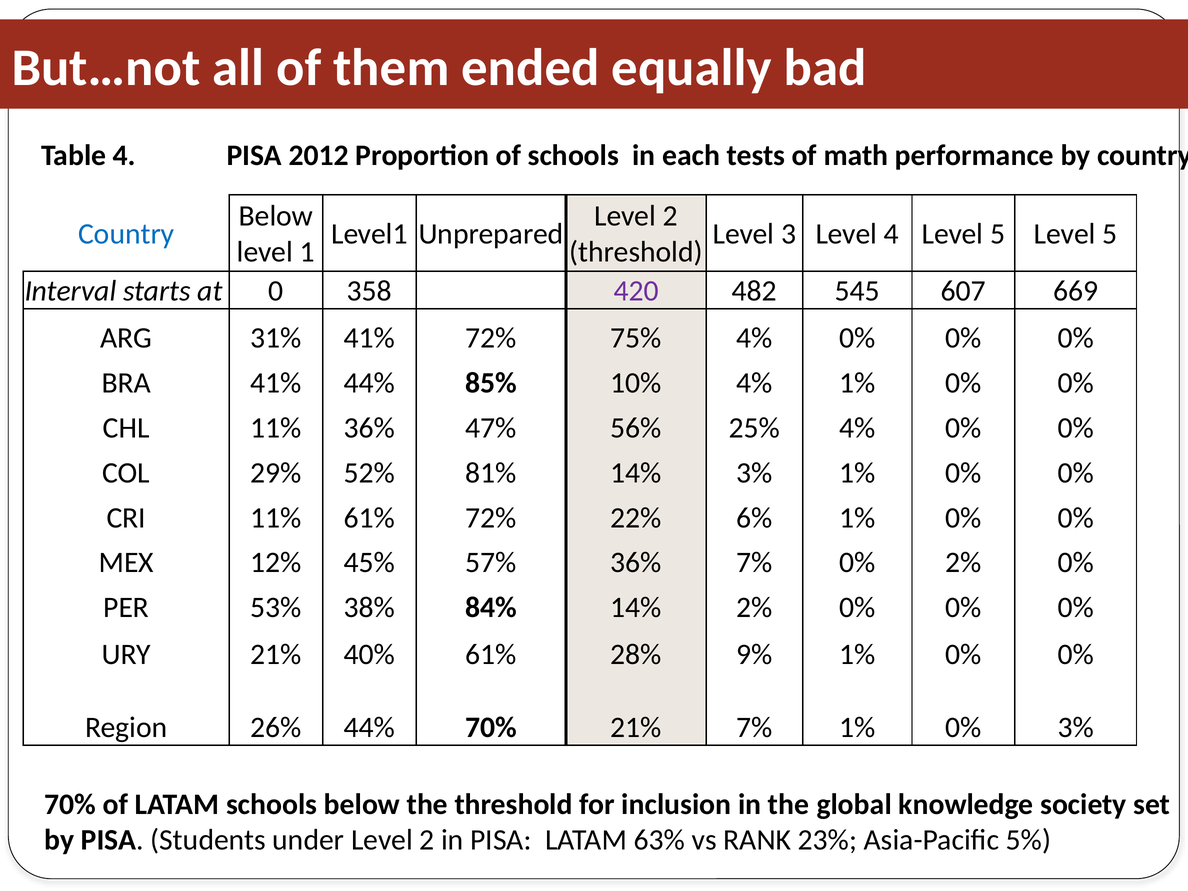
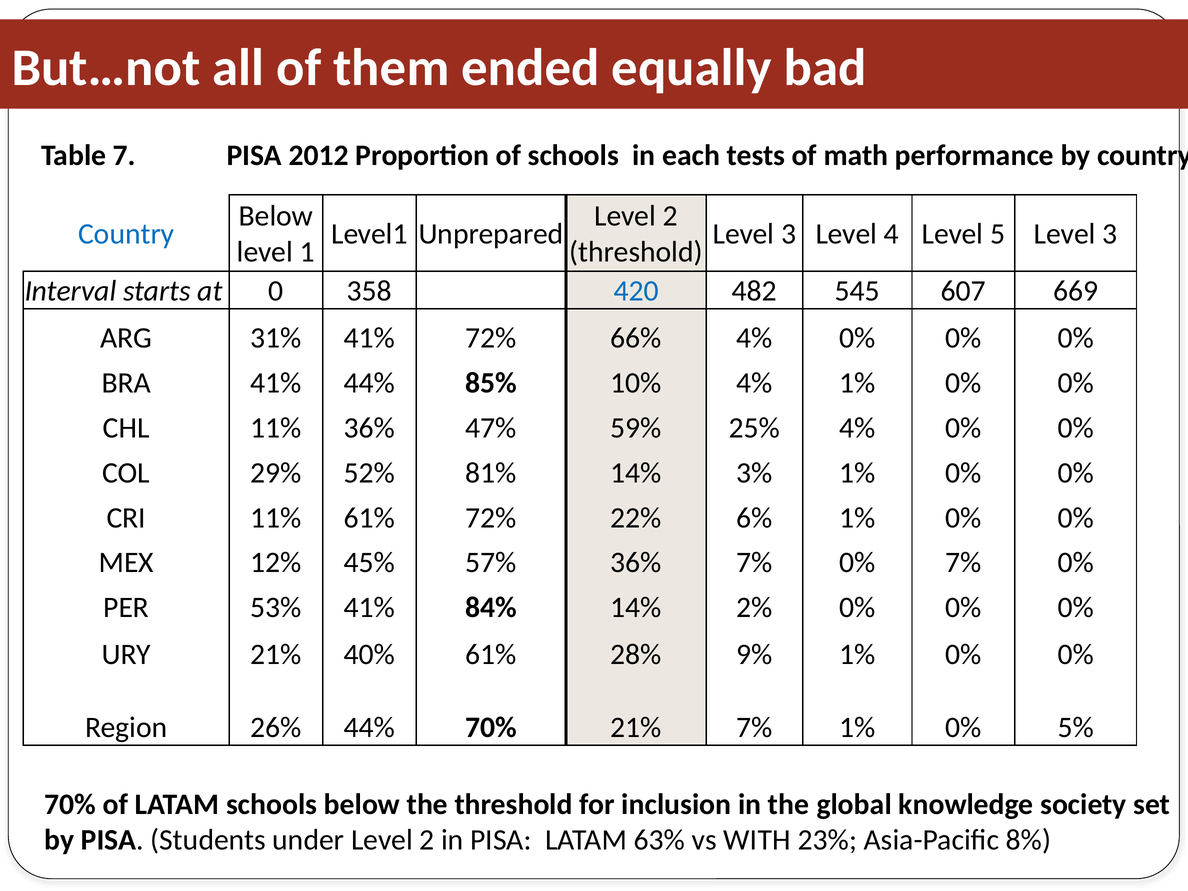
Table 4: 4 -> 7 (124, 156)
5 Level 5: 5 -> 3 (1110, 234)
420 colour: purple -> blue (636, 291)
75%: 75% -> 66% (636, 338)
56%: 56% -> 59% (636, 428)
0% 2%: 2% -> 7% (963, 563)
53% 38%: 38% -> 41% (369, 608)
0% 3%: 3% -> 5% (1076, 728)
RANK: RANK -> WITH (757, 840)
5%: 5% -> 8% (1028, 840)
